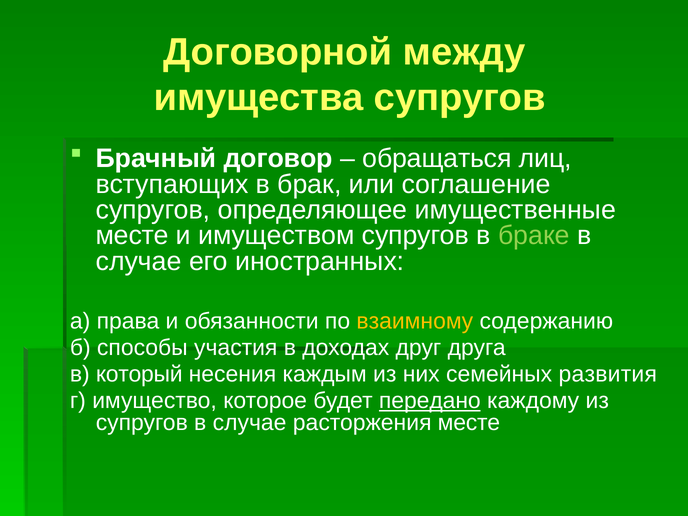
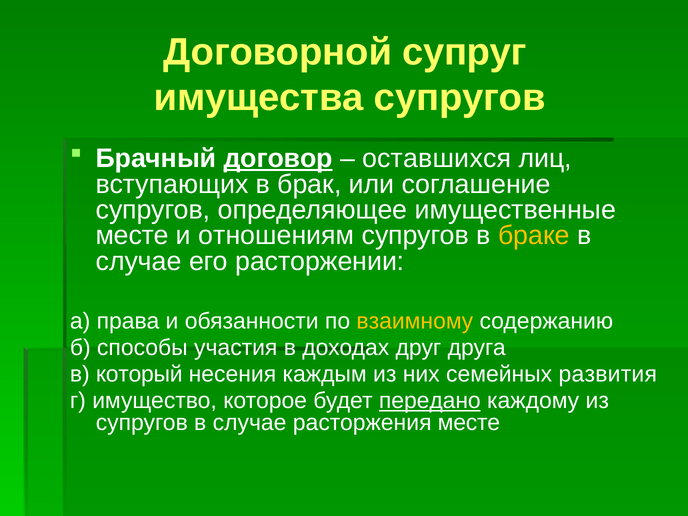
между: между -> супруг (464, 52)
договор underline: none -> present (278, 159)
обращаться: обращаться -> оставшихся (437, 159)
имуществом: имуществом -> отношениям (276, 236)
браке colour: light green -> yellow (534, 236)
иностранных: иностранных -> расторжении (320, 261)
